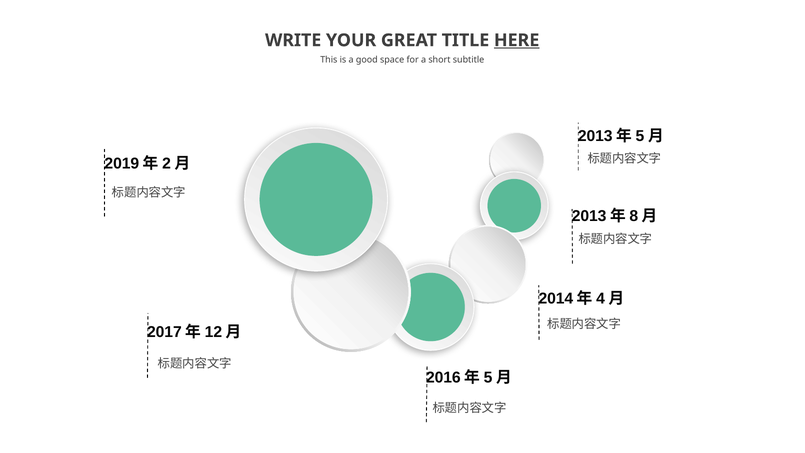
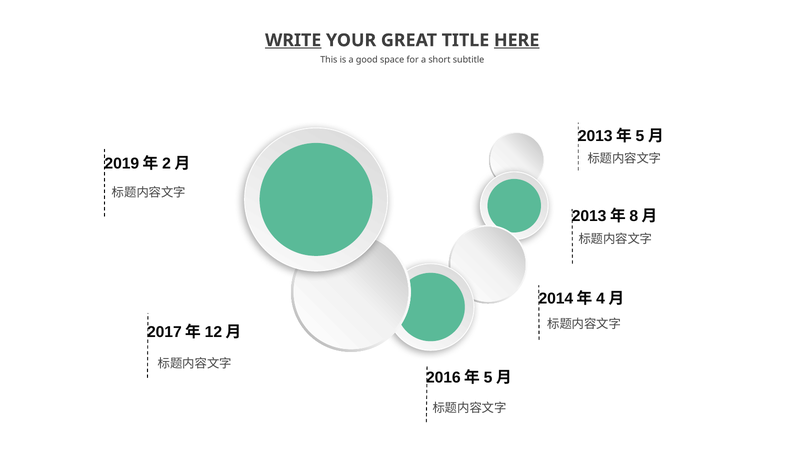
WRITE underline: none -> present (293, 40)
